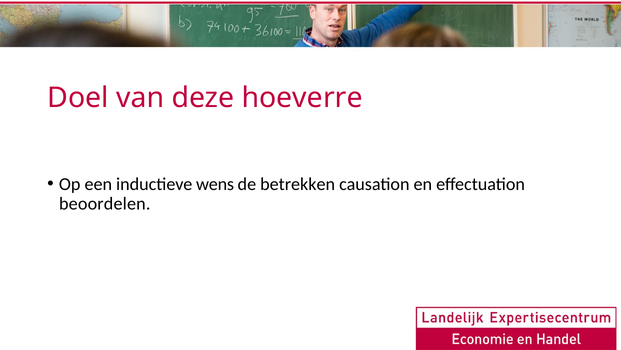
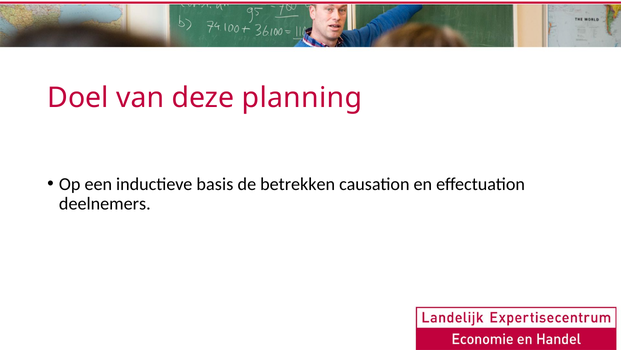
hoeverre: hoeverre -> planning (302, 98)
wens: wens -> basis (215, 184)
beoordelen: beoordelen -> deelnemers (105, 203)
